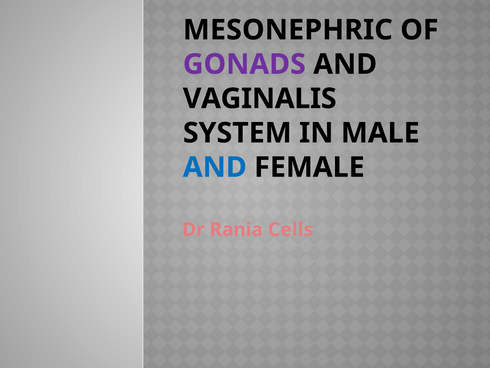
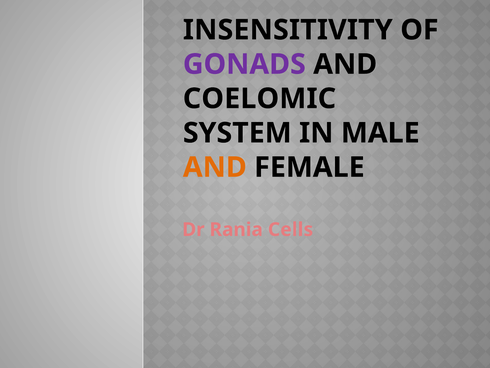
MESONEPHRIC: MESONEPHRIC -> INSENSITIVITY (288, 30)
VAGINALIS: VAGINALIS -> COELOMIC (259, 99)
AND colour: blue -> orange (215, 167)
